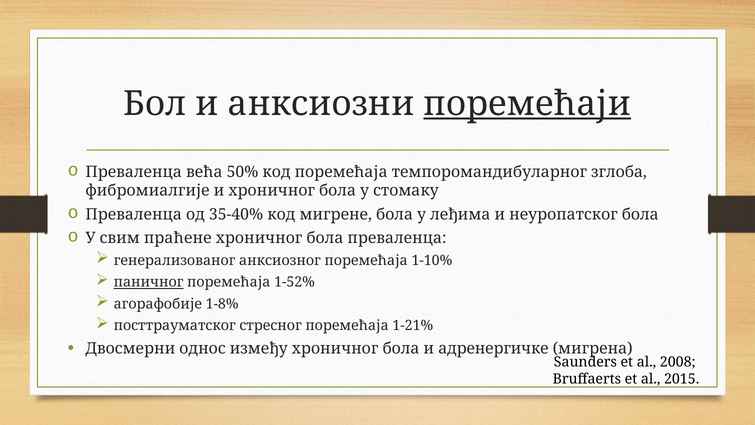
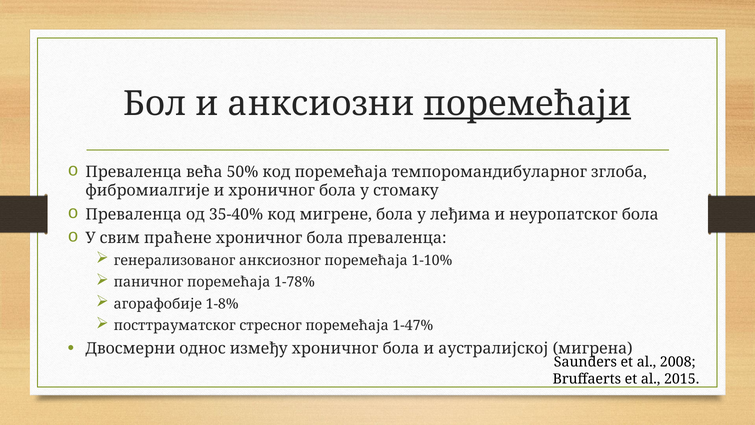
паничног underline: present -> none (149, 282)
1-52%: 1-52% -> 1-78% (295, 282)
1-21%: 1-21% -> 1-47% (413, 325)
адренергичке: адренергичке -> аустралијској (493, 348)
